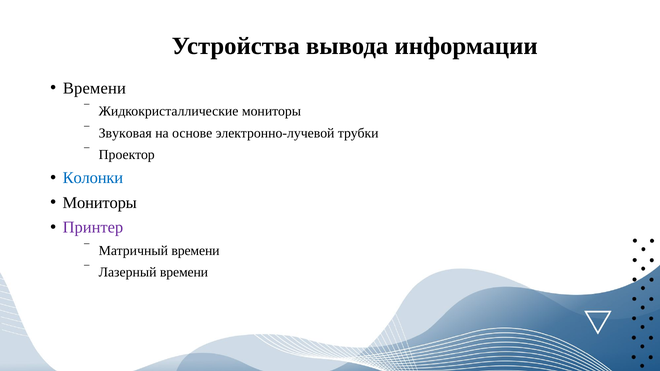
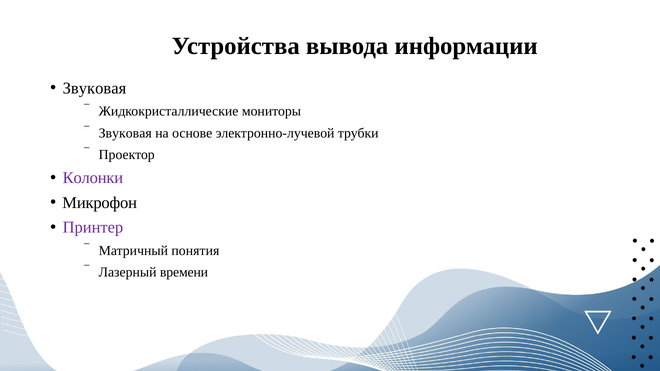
Времени: Времени -> Звуковая (94, 88)
Колонки colour: blue -> purple (93, 178)
Мониторы: Мониторы -> Микрофон (100, 203)
Матричный времени: времени -> понятия (195, 251)
